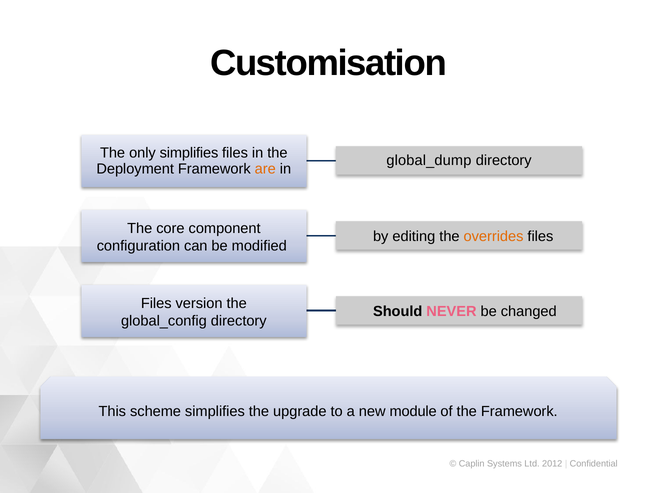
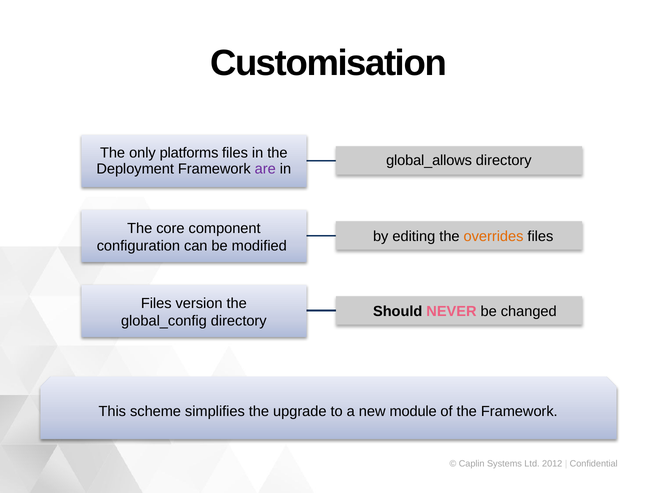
only simplifies: simplifies -> platforms (189, 153)
global_dump: global_dump -> global_allows (429, 160)
are colour: orange -> purple (265, 169)
